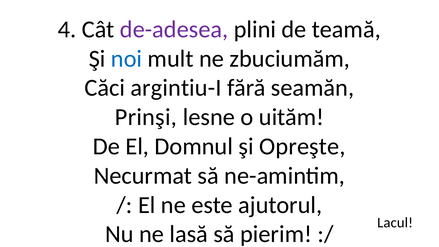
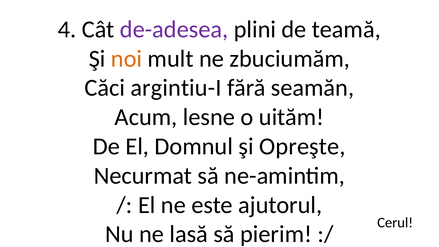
noi colour: blue -> orange (127, 59)
Prinşi: Prinşi -> Acum (146, 117)
Lacul: Lacul -> Cerul (395, 223)
